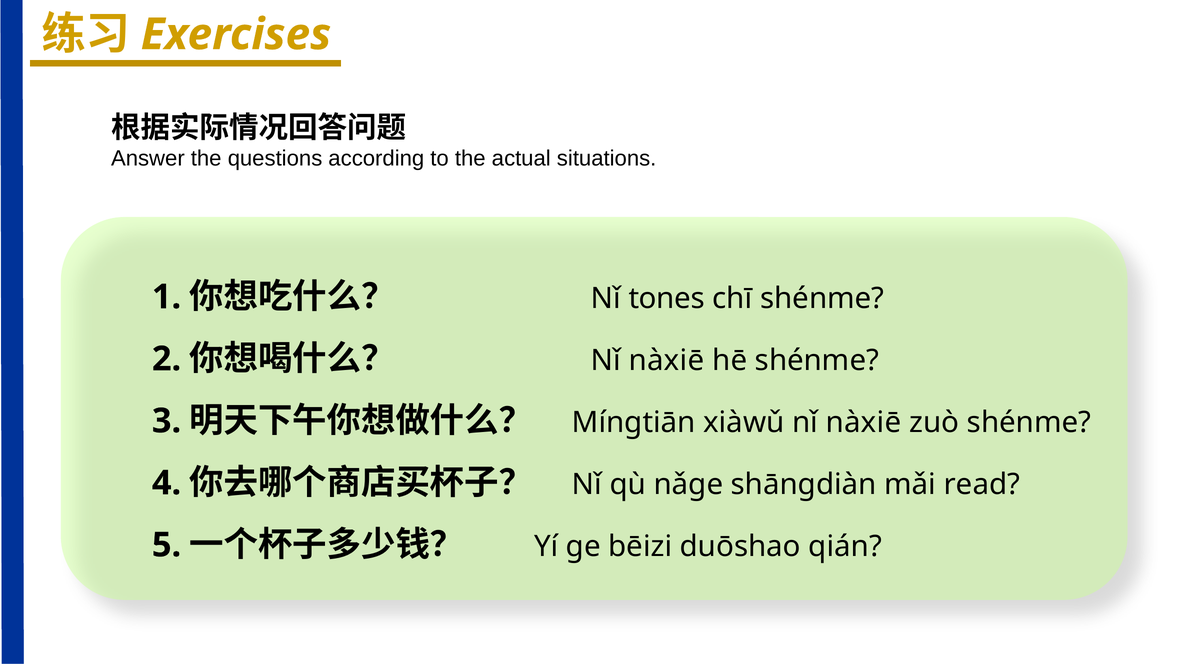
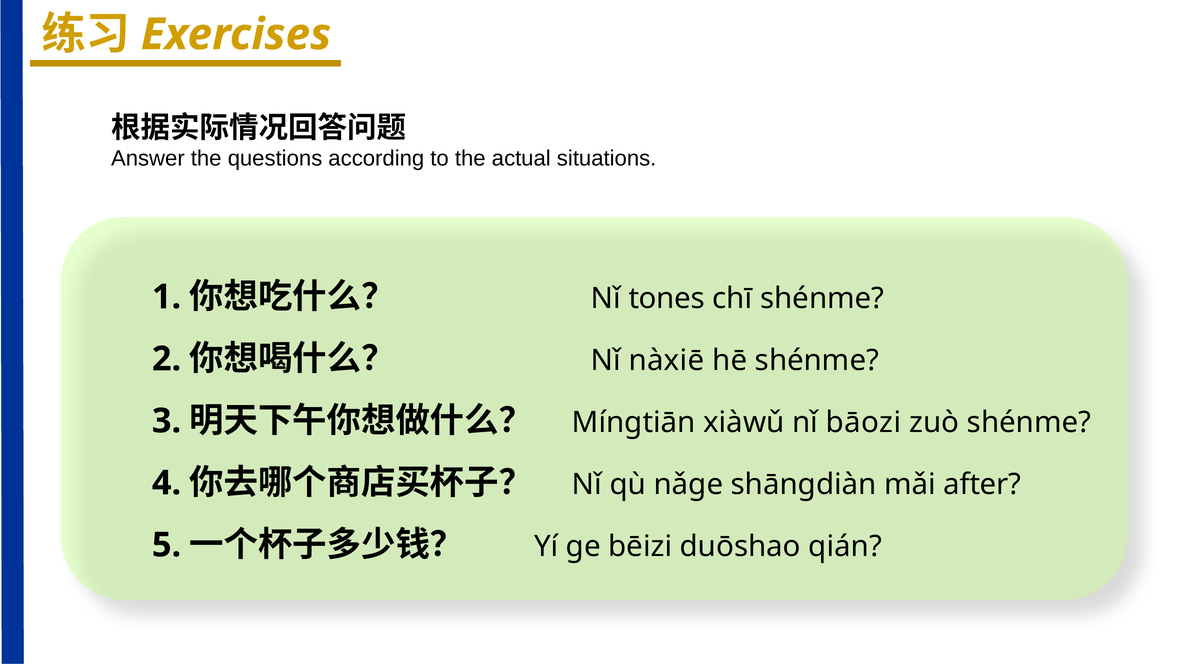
xiàwǔ nǐ nàxiē: nàxiē -> bāozi (864, 422)
read: read -> after (982, 484)
